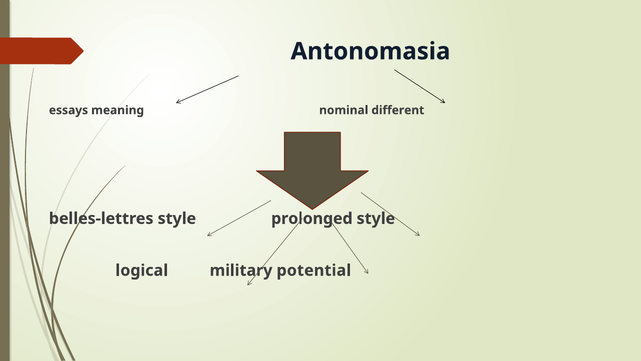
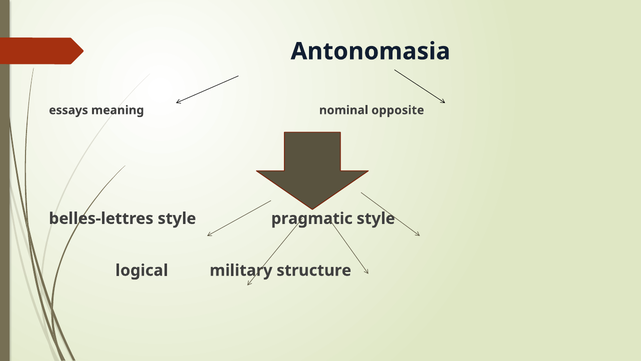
different: different -> opposite (398, 110)
prolonged: prolonged -> pragmatic (312, 218)
potential: potential -> structure (314, 270)
